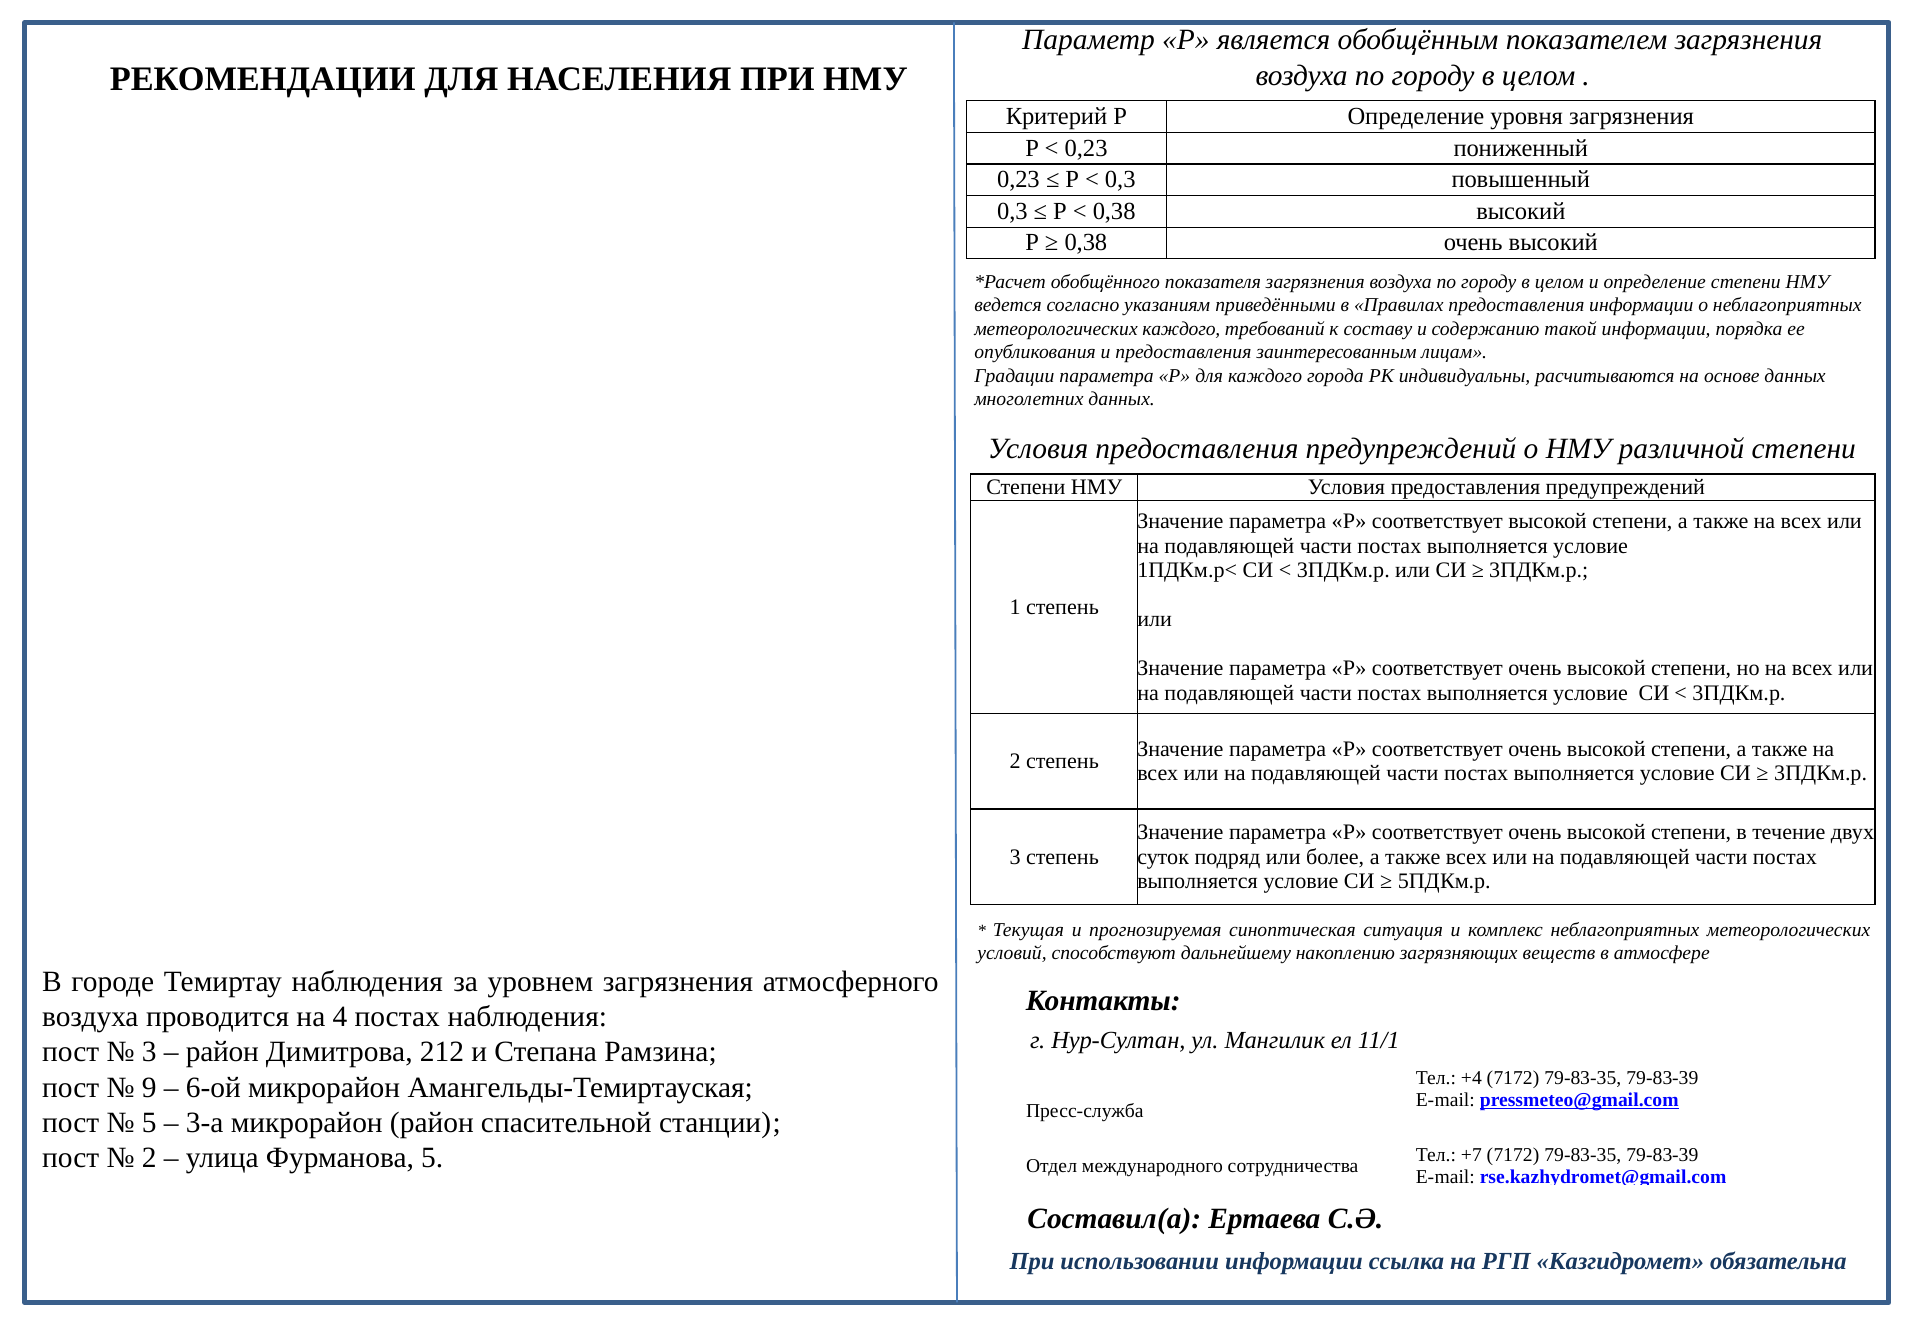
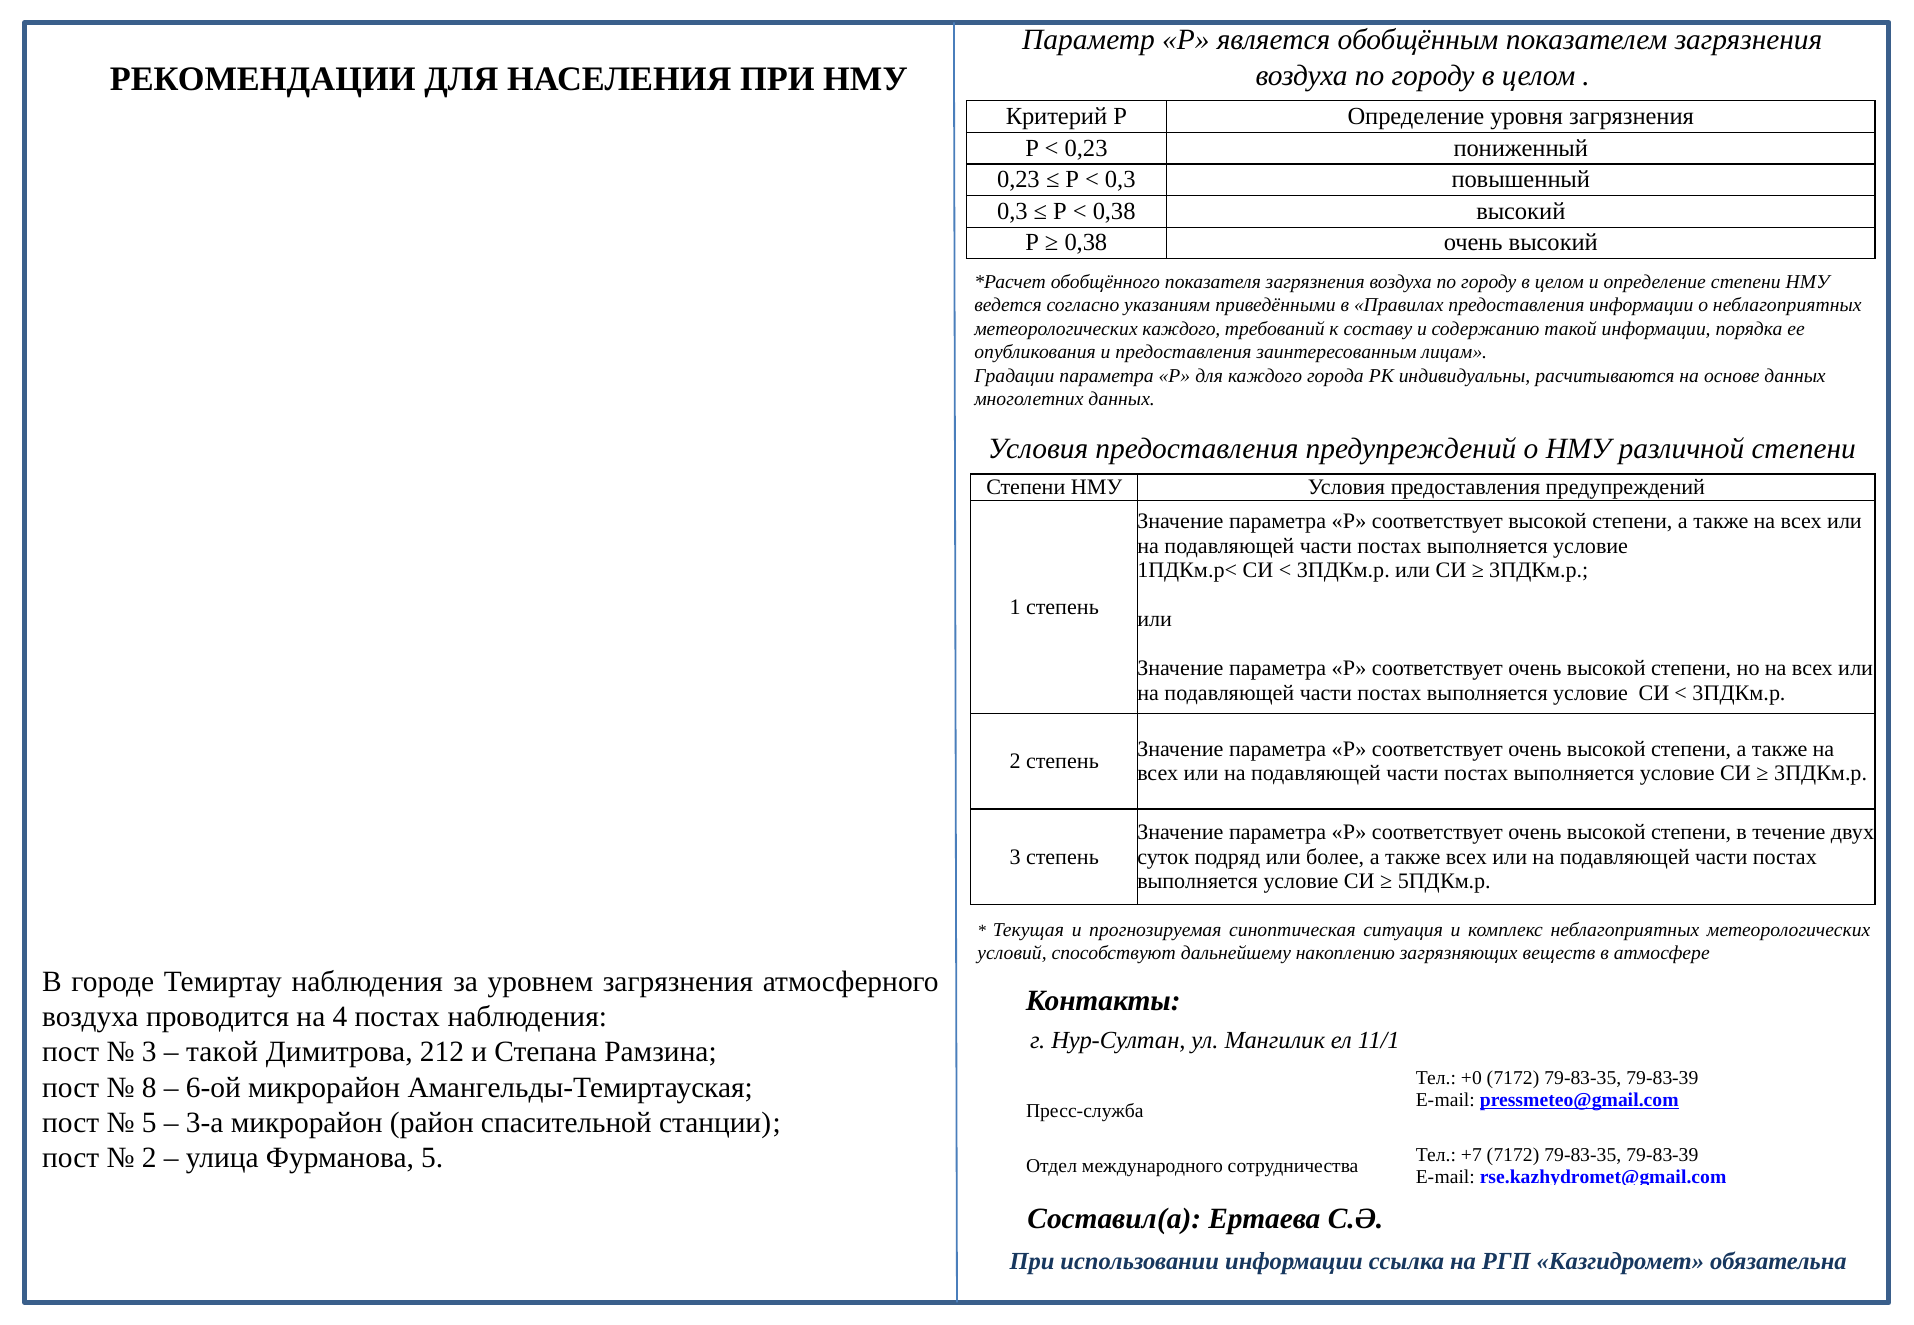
район: район -> такой (222, 1052)
+4: +4 -> +0 (1471, 1079)
9: 9 -> 8 (149, 1088)
